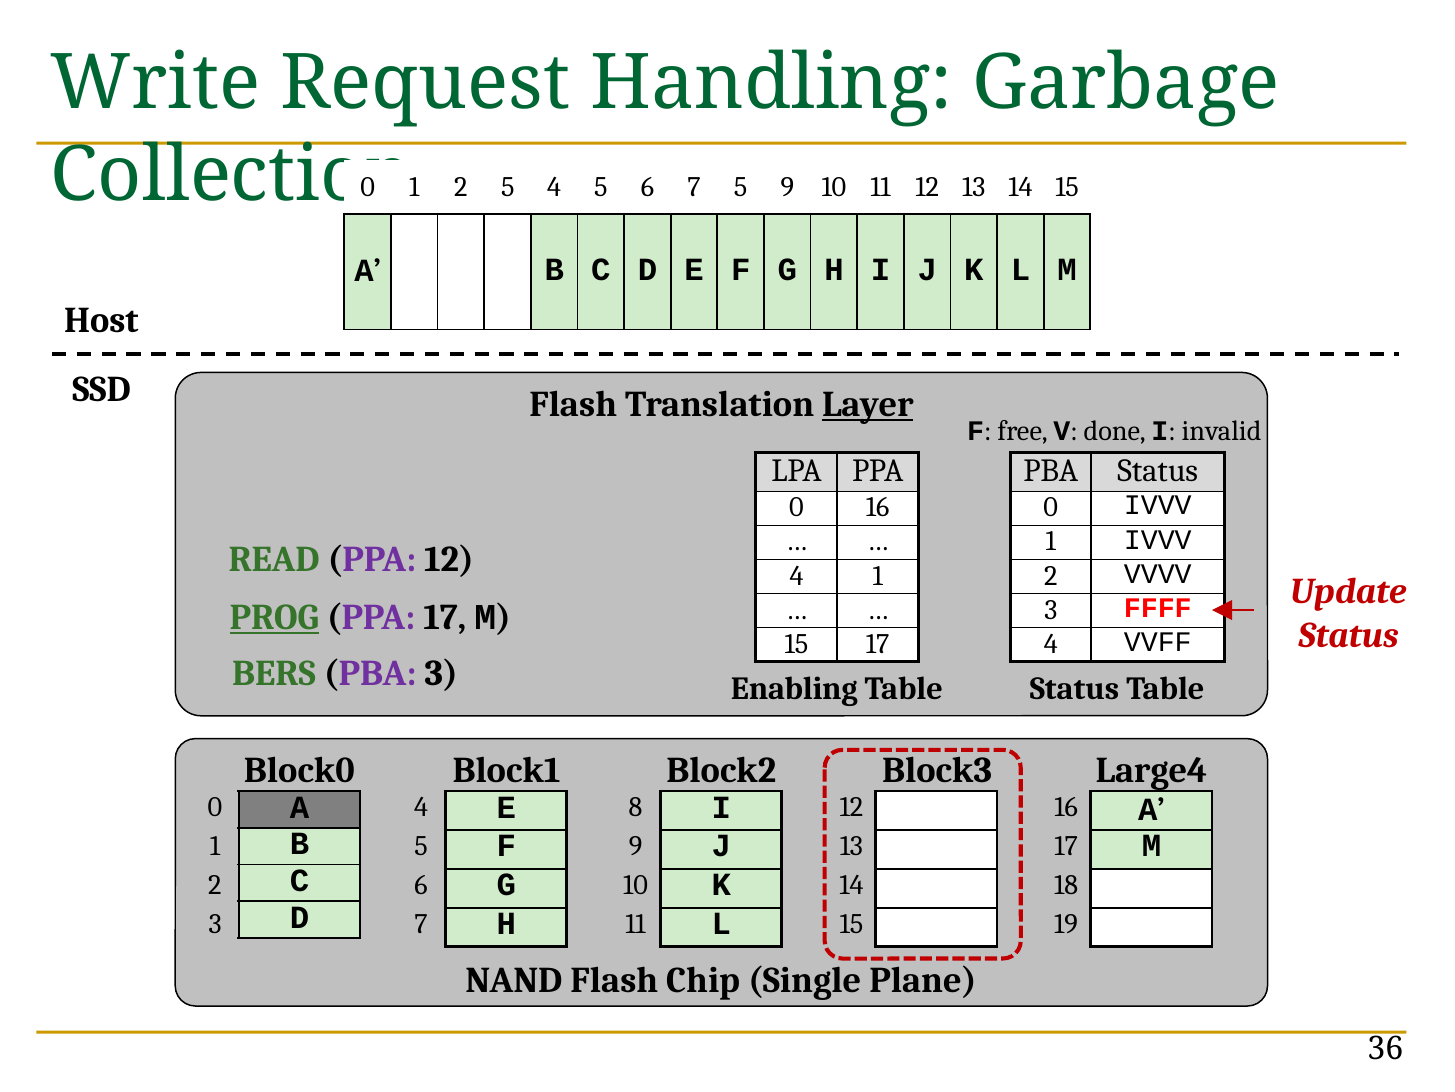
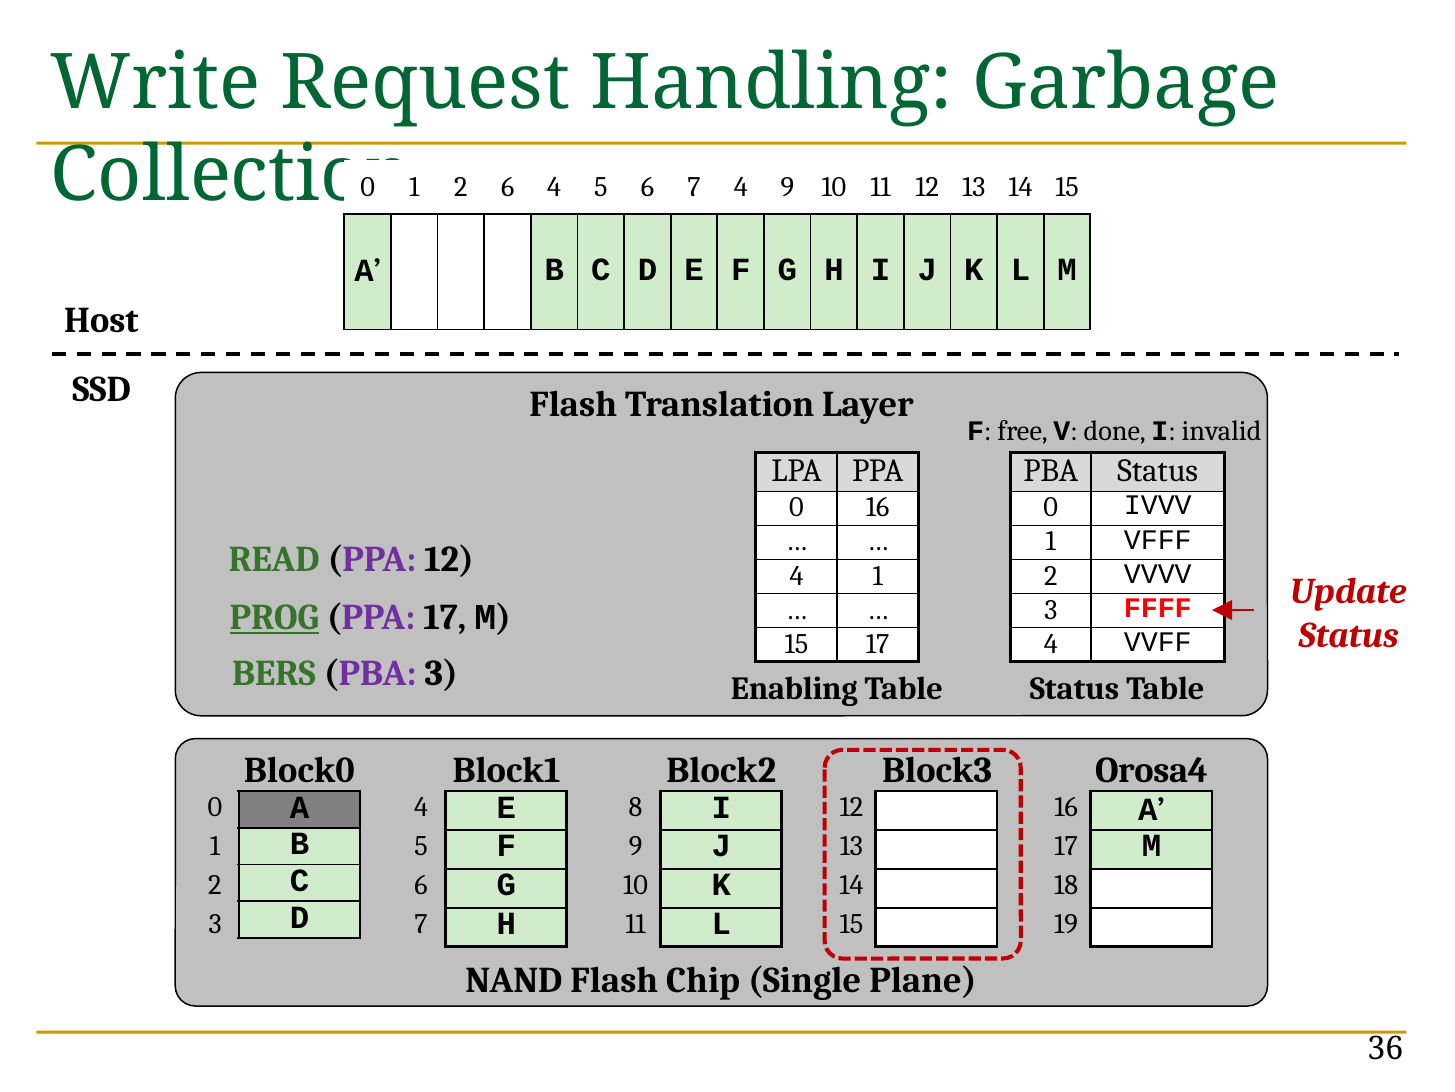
2 5: 5 -> 6 (508, 187)
7 5: 5 -> 4 (741, 187)
Layer underline: present -> none (868, 404)
1 IVVV: IVVV -> VFFF (1158, 539)
Large4: Large4 -> Orosa4 (1151, 770)
